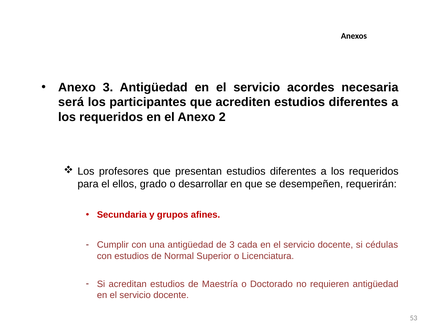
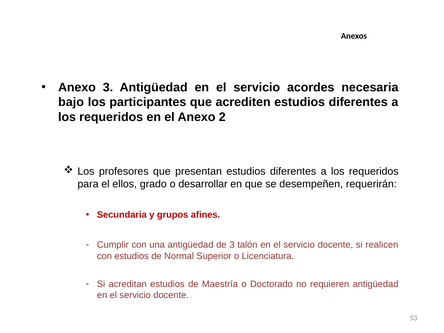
será: será -> bajo (71, 102)
cada: cada -> talón (247, 245)
cédulas: cédulas -> realicen (382, 245)
